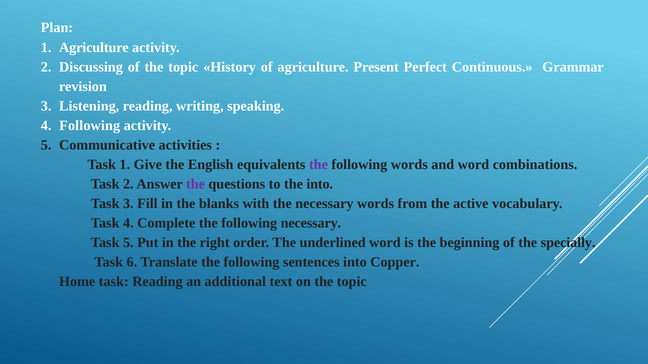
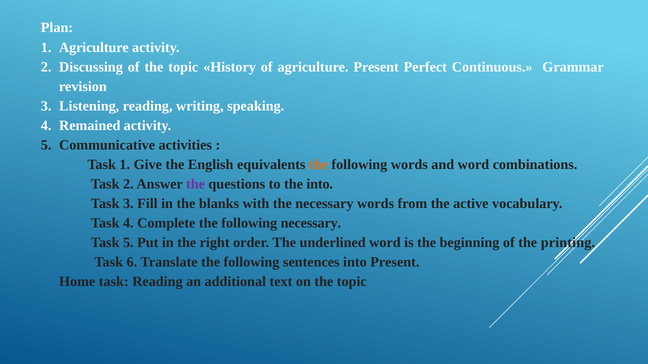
4 Following: Following -> Remained (90, 126)
the colour: purple -> orange (318, 165)
specially: specially -> printing (568, 243)
into Copper: Copper -> Present (395, 263)
